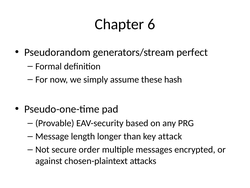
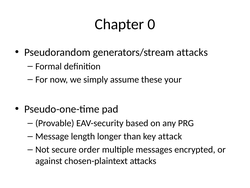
6: 6 -> 0 (151, 24)
generators/stream perfect: perfect -> attacks (192, 52)
hash: hash -> your (173, 79)
